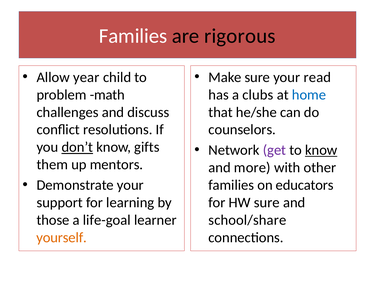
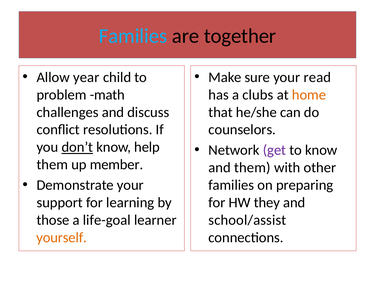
Families colour: white -> light blue (133, 36)
rigorous: rigorous -> together (240, 36)
home colour: blue -> orange (309, 95)
gifts: gifts -> help (147, 147)
know underline: present -> none (321, 150)
mentors: mentors -> member (117, 165)
and more: more -> them (252, 168)
educators: educators -> preparing (305, 185)
HW sure: sure -> they (267, 203)
school/share: school/share -> school/assist (247, 220)
